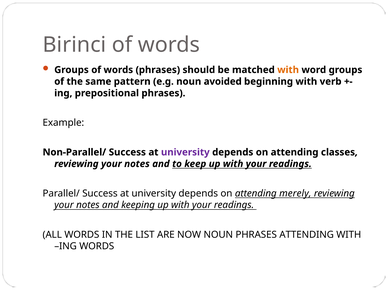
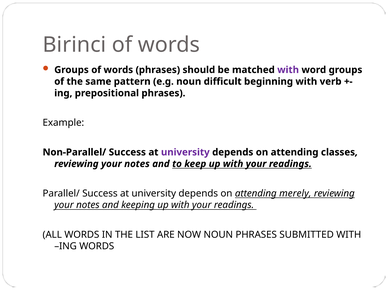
with colour: orange -> purple (288, 70)
avoided: avoided -> difficult (223, 81)
PHRASES ATTENDING: ATTENDING -> SUBMITTED (307, 235)
